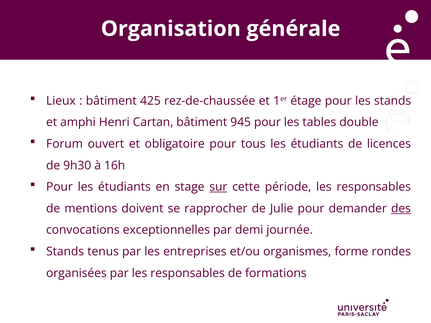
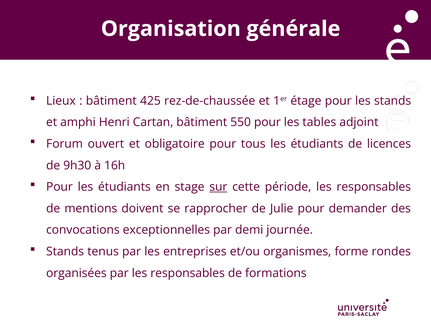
945: 945 -> 550 (241, 122)
double: double -> adjoint (359, 122)
des underline: present -> none (401, 209)
